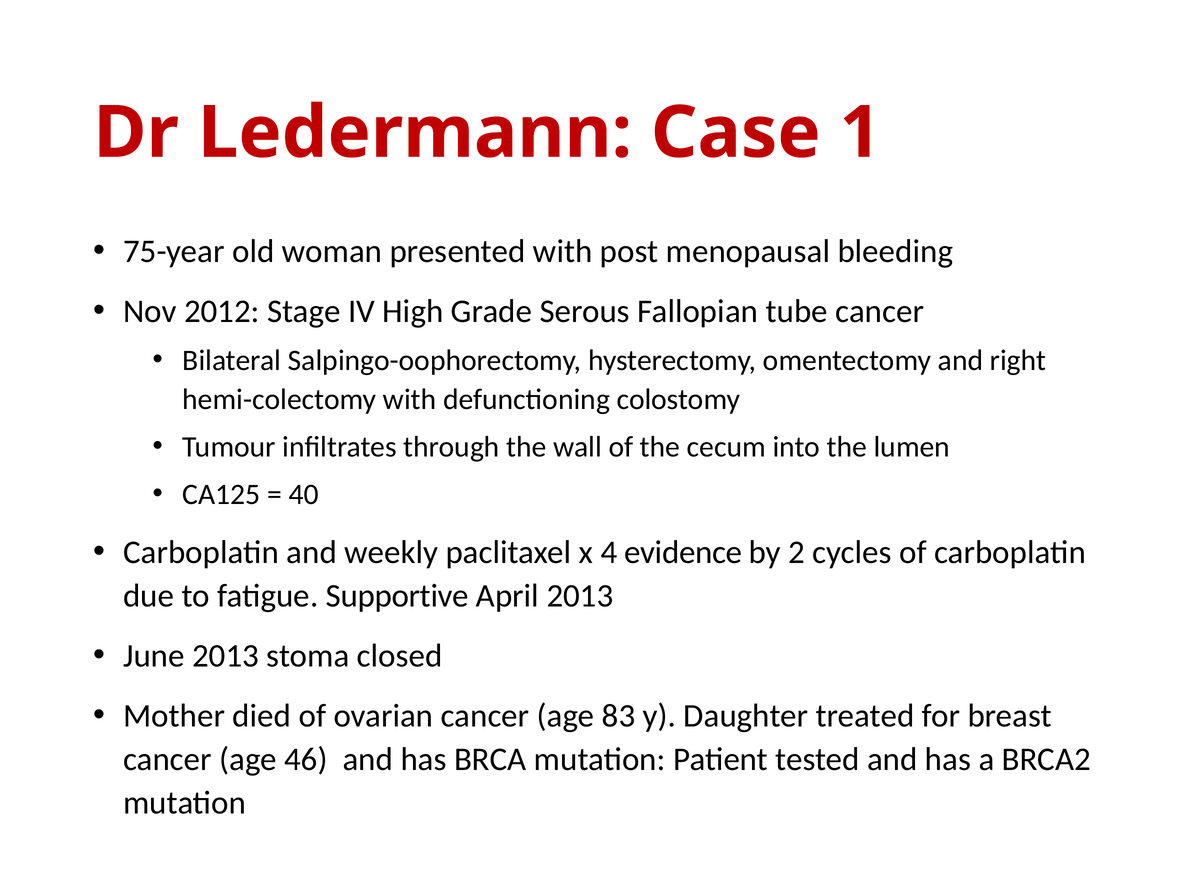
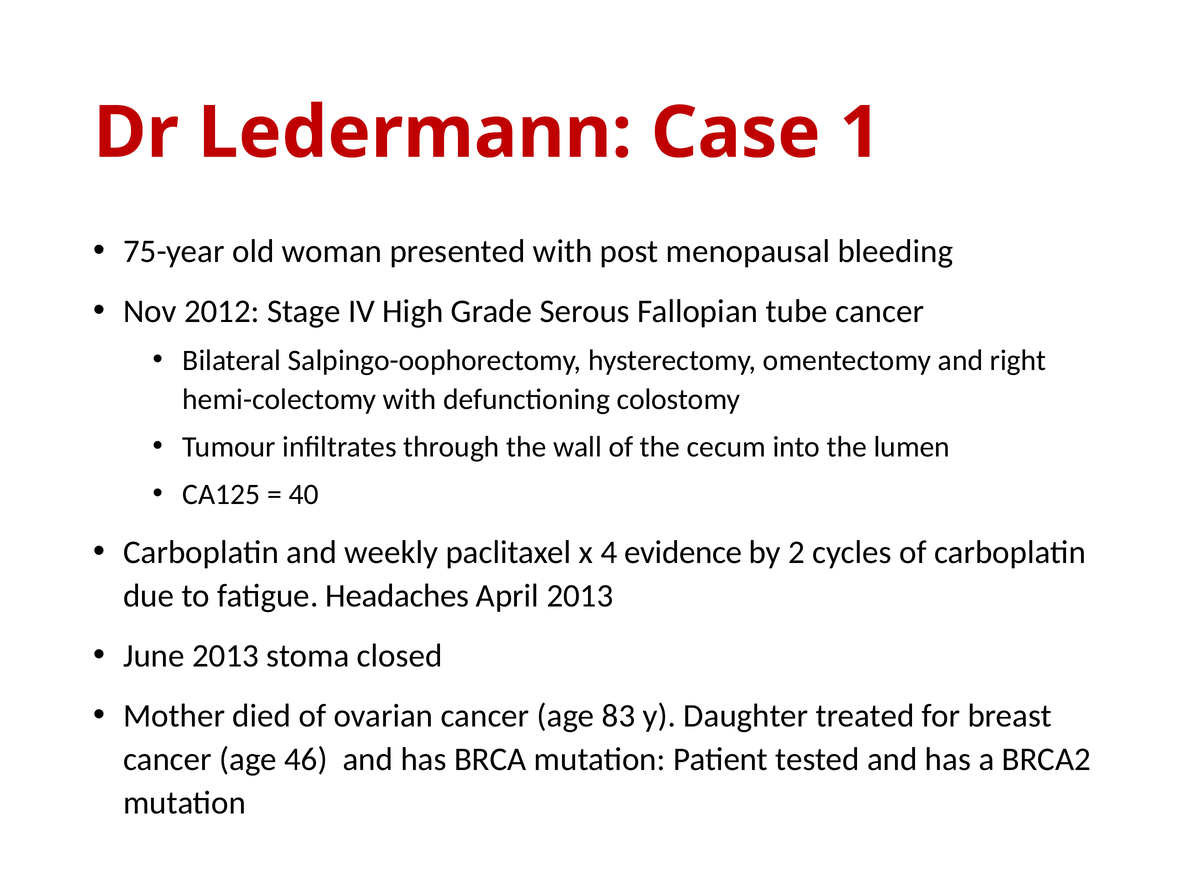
Supportive: Supportive -> Headaches (397, 596)
